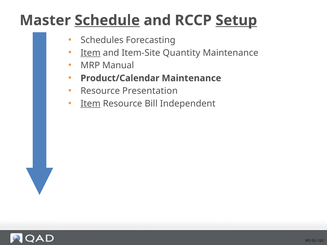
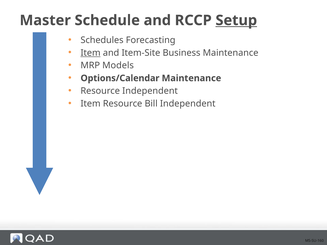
Schedule underline: present -> none (107, 20)
Quantity: Quantity -> Business (182, 53)
Manual: Manual -> Models (118, 66)
Product/Calendar: Product/Calendar -> Options/Calendar (120, 78)
Resource Presentation: Presentation -> Independent (150, 91)
Item underline: present -> none (91, 104)
